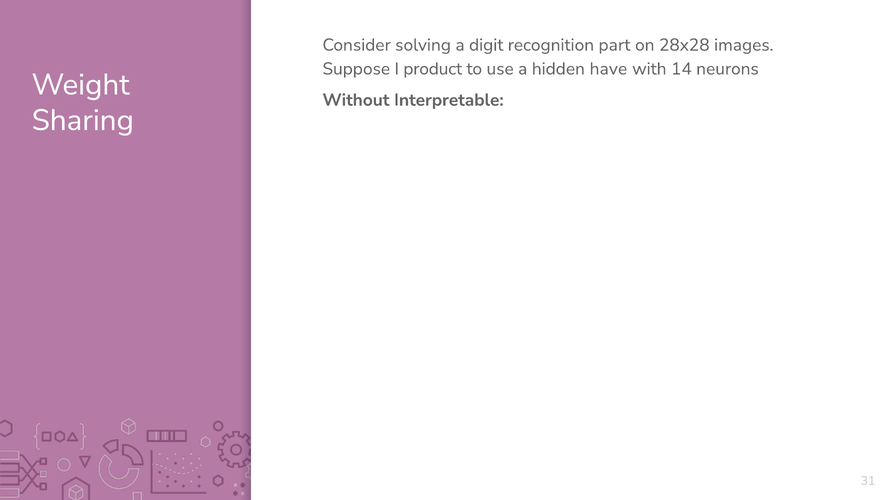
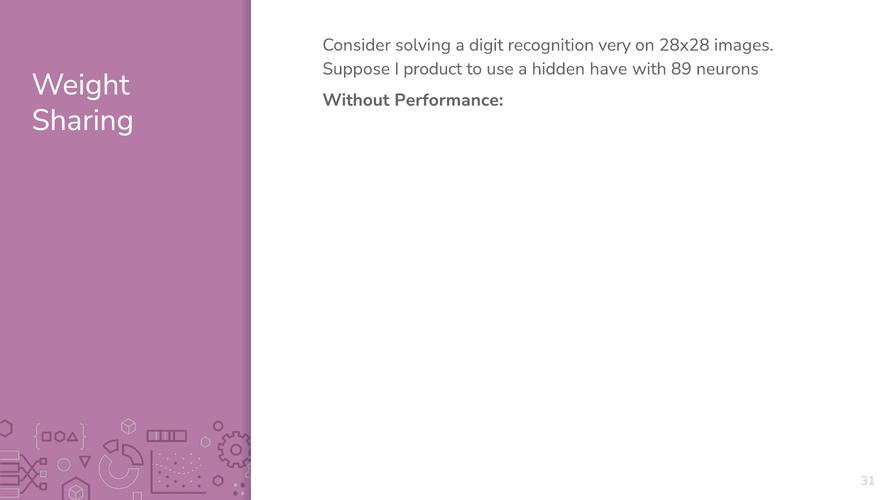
part: part -> very (615, 45)
14: 14 -> 89 (681, 69)
Interpretable: Interpretable -> Performance (449, 100)
